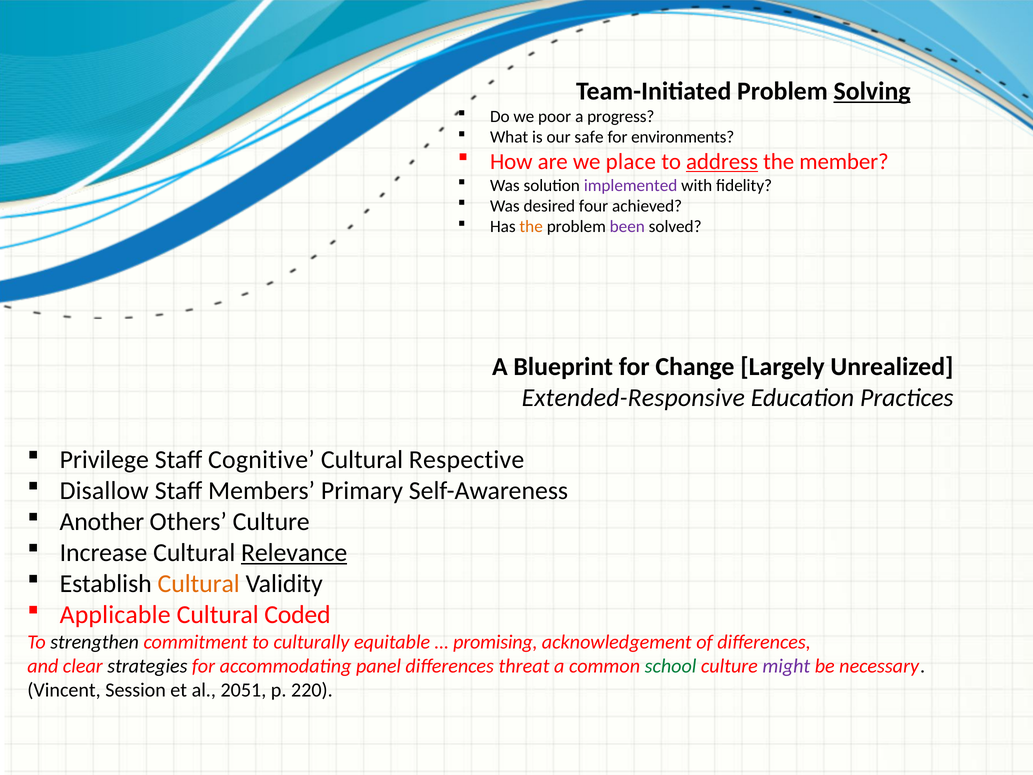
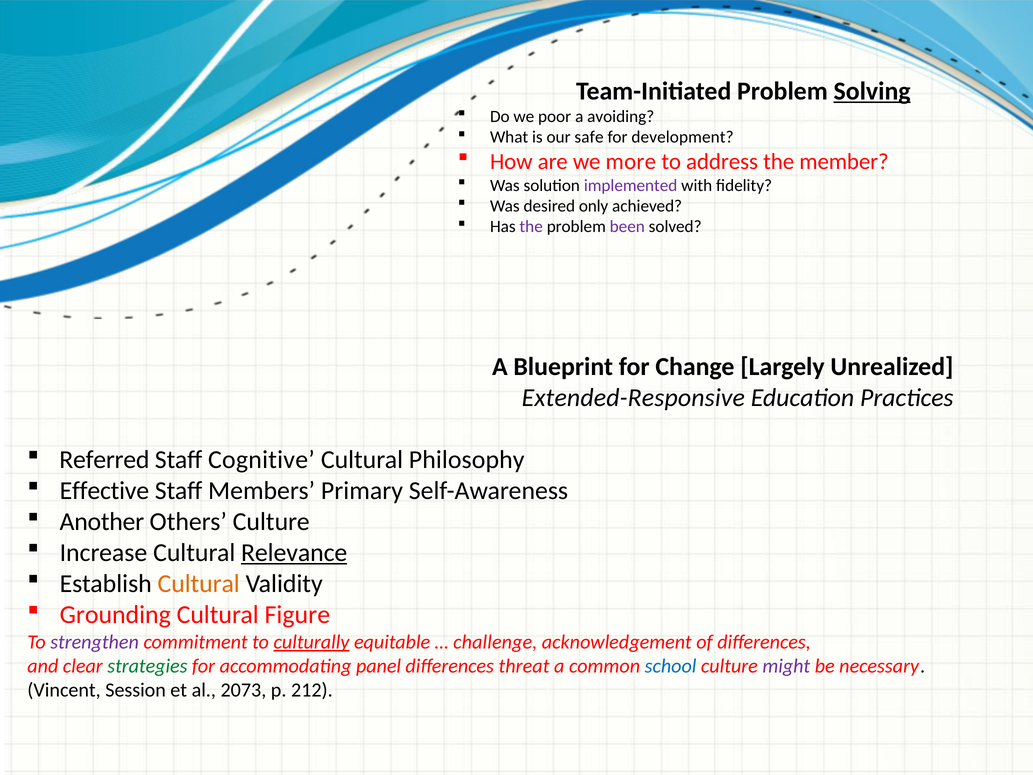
progress: progress -> avoiding (621, 116)
environments: environments -> development (683, 137)
place: place -> more (631, 162)
address underline: present -> none (722, 162)
four: four -> only (594, 206)
the colour: orange -> purple (531, 227)
Privilege: Privilege -> Referred (104, 460)
Respective: Respective -> Philosophy (467, 460)
Disallow: Disallow -> Effective (104, 491)
Applicable: Applicable -> Grounding (115, 615)
Coded: Coded -> Figure (297, 615)
strengthen colour: black -> purple (95, 642)
culturally underline: none -> present (311, 642)
promising: promising -> challenge (495, 642)
strategies colour: black -> green (147, 666)
school colour: green -> blue (671, 666)
2051: 2051 -> 2073 (243, 690)
220: 220 -> 212 (312, 690)
